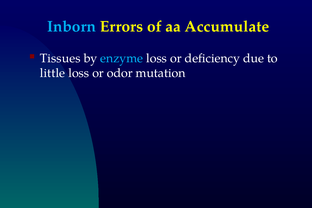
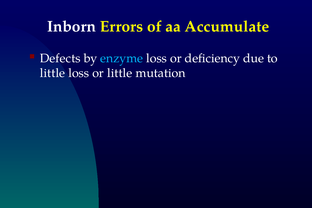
Inborn colour: light blue -> white (72, 27)
Tissues: Tissues -> Defects (60, 58)
or odor: odor -> little (120, 73)
